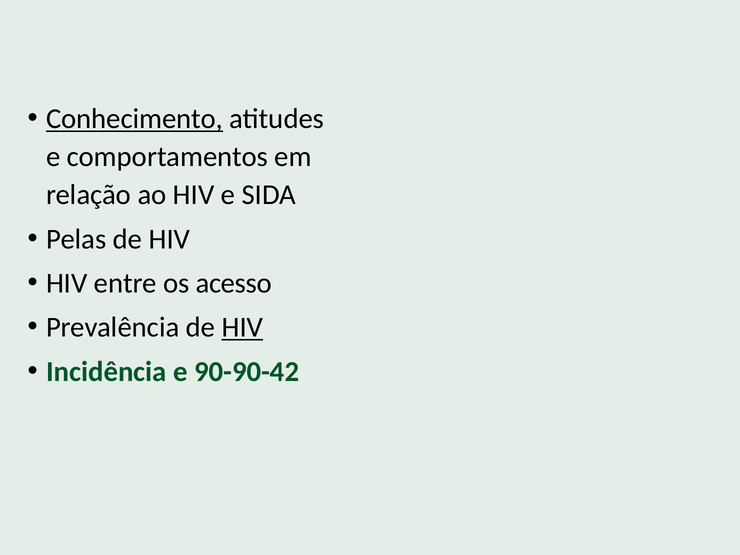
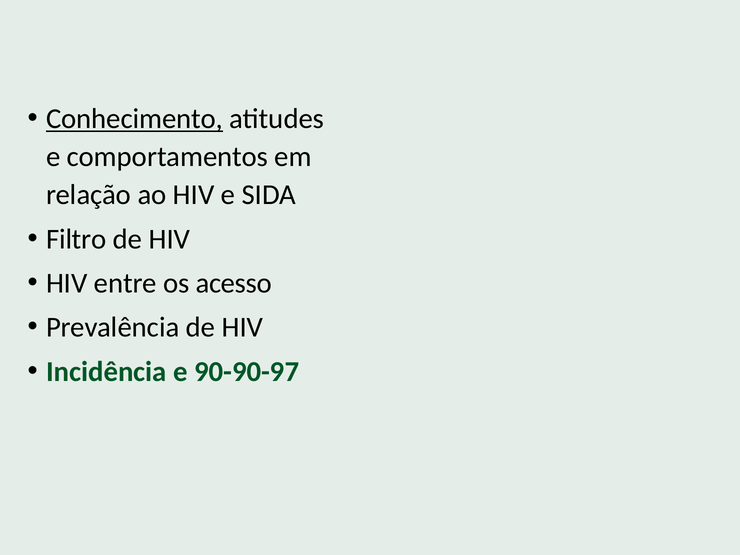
Pelas: Pelas -> Filtro (76, 239)
HIV underline: present -> none (242, 327)
90-90-42: 90-90-42 -> 90-90-97 (247, 372)
